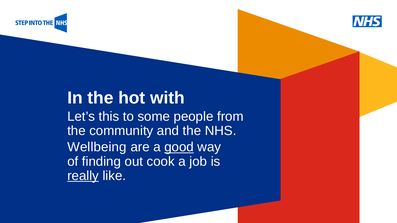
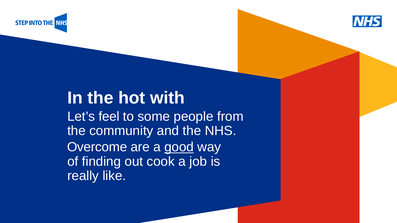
this: this -> feel (109, 117)
Wellbeing: Wellbeing -> Overcome (97, 147)
really underline: present -> none (83, 176)
